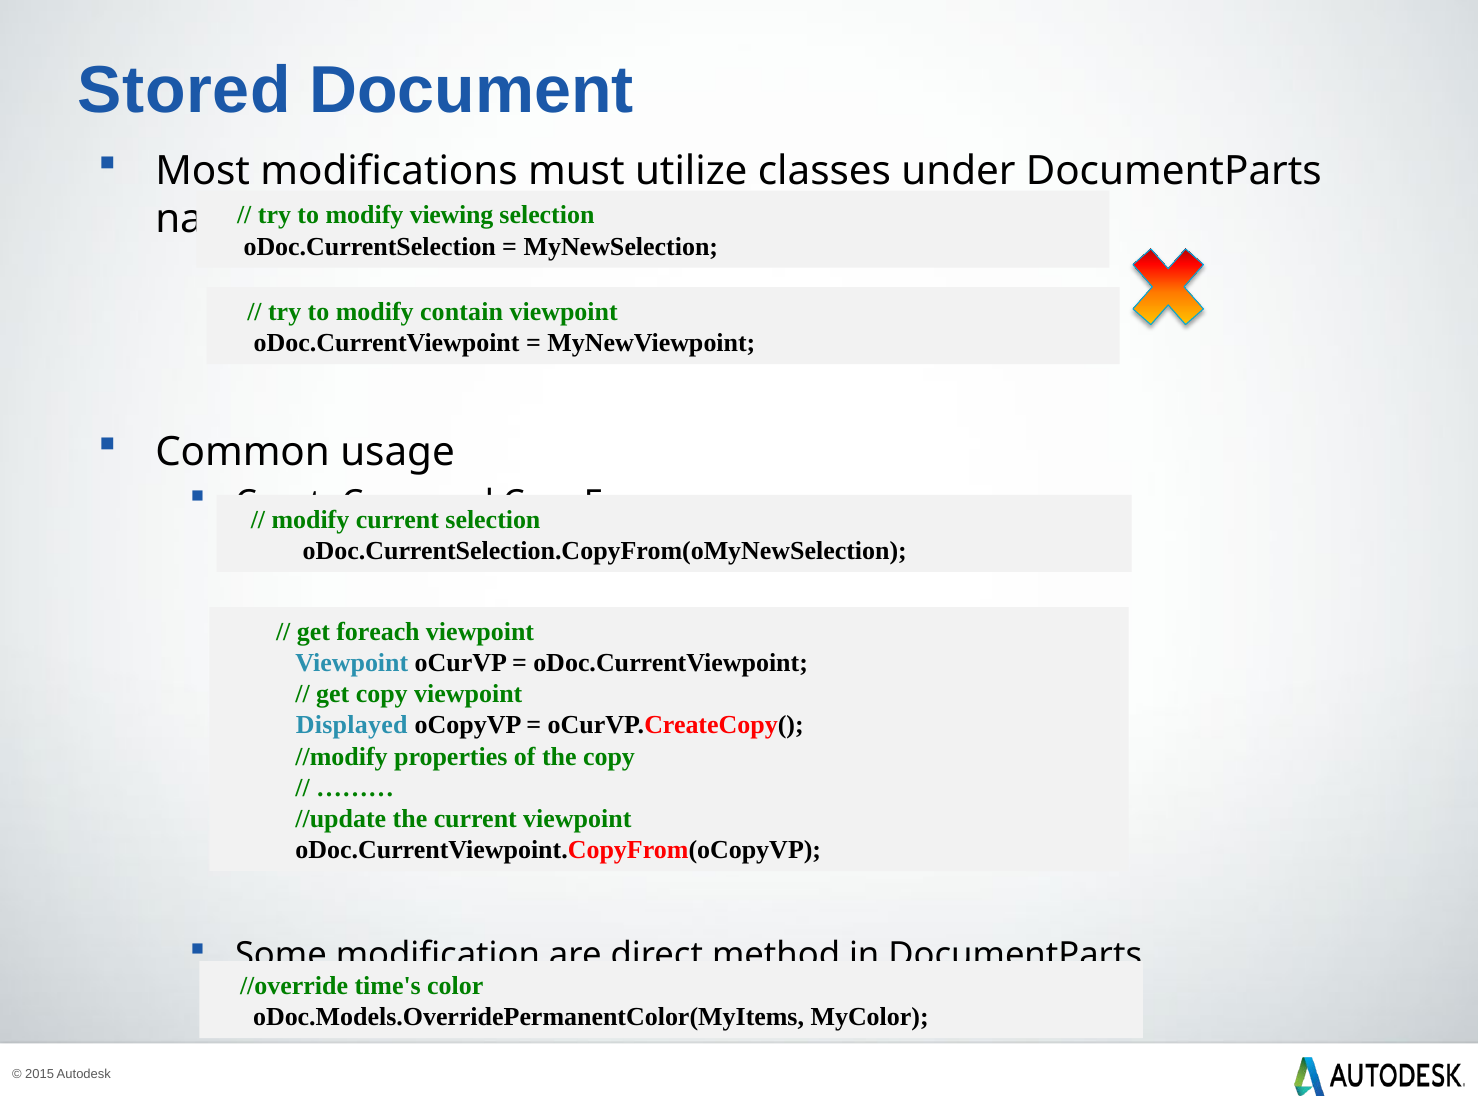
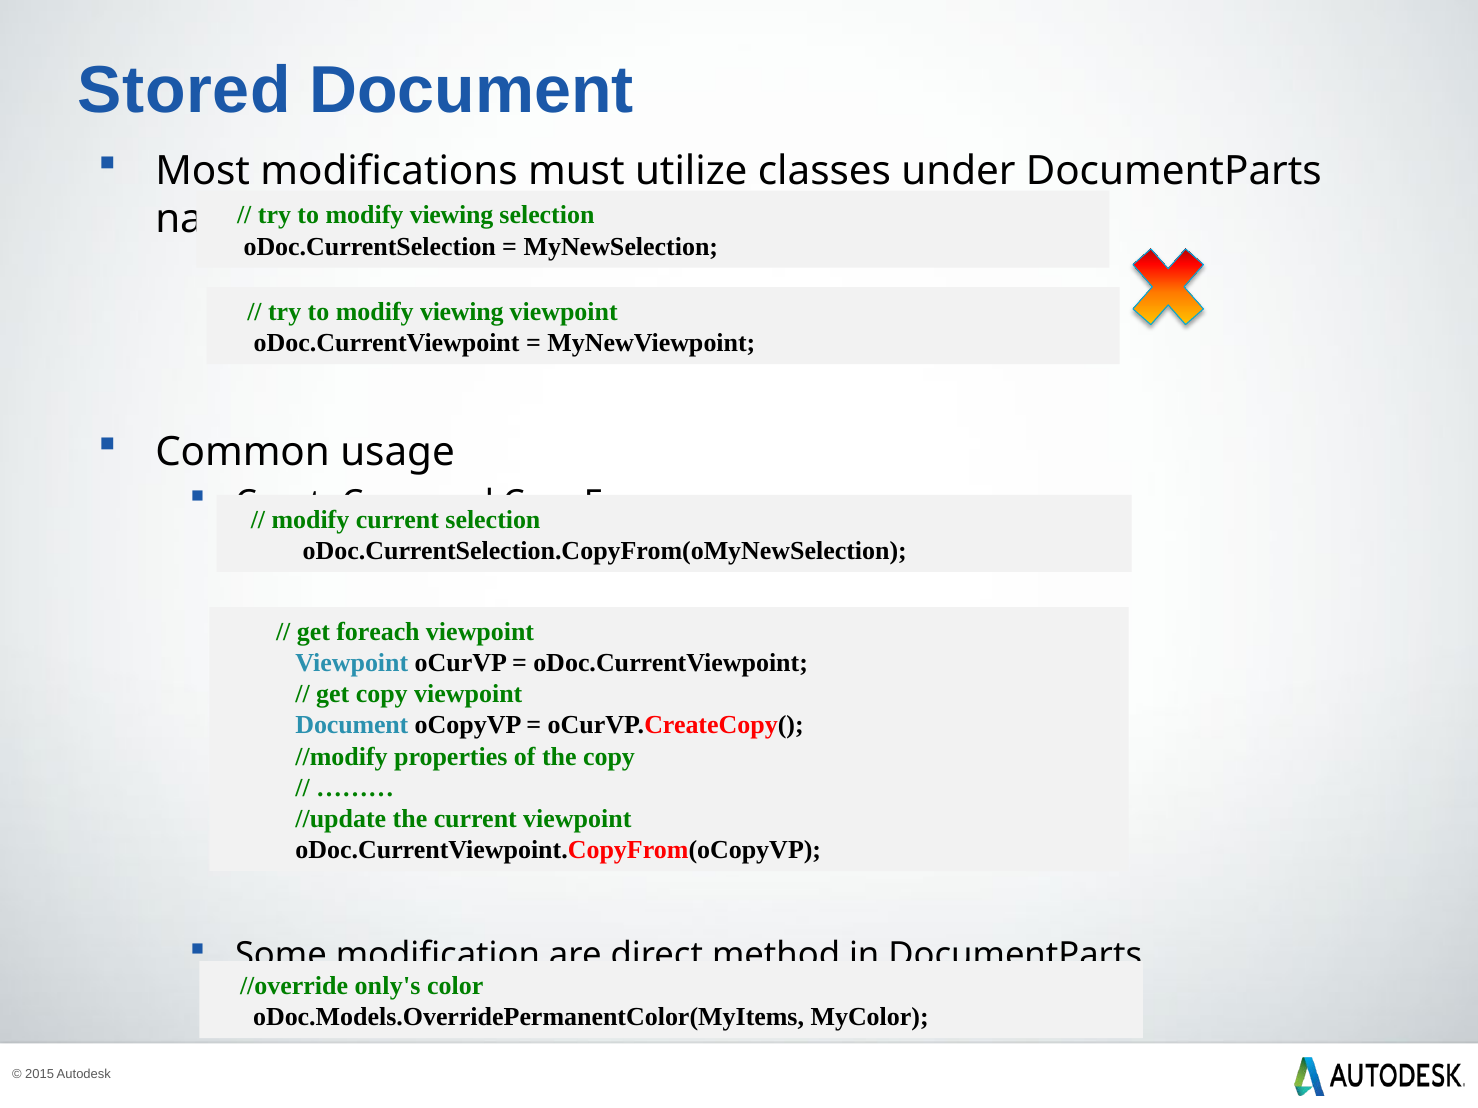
contain: contain -> viewing (462, 312)
Displayed: Displayed -> Document (352, 726)
time's: time's -> only's (388, 986)
